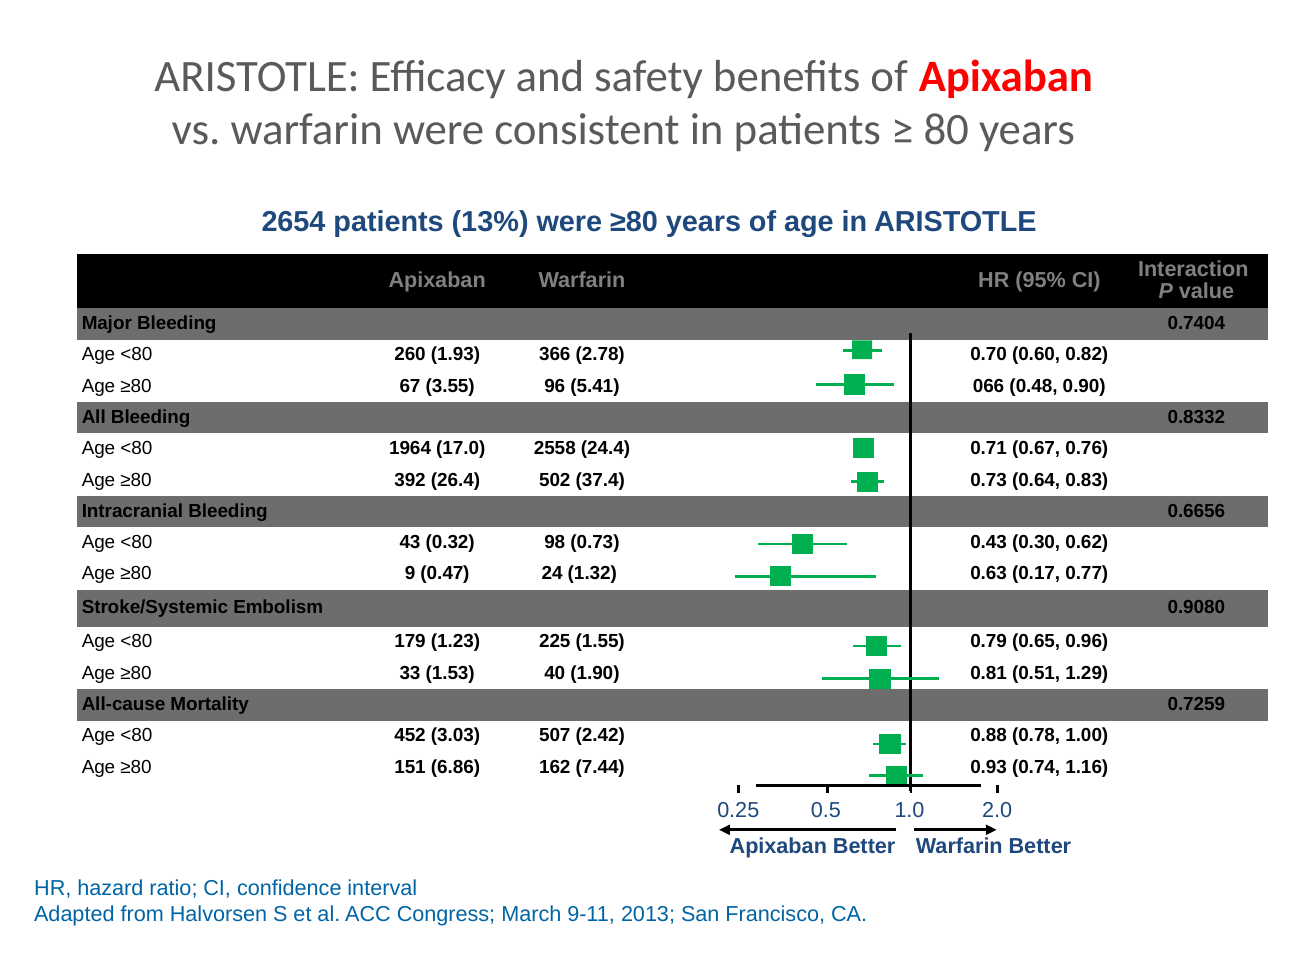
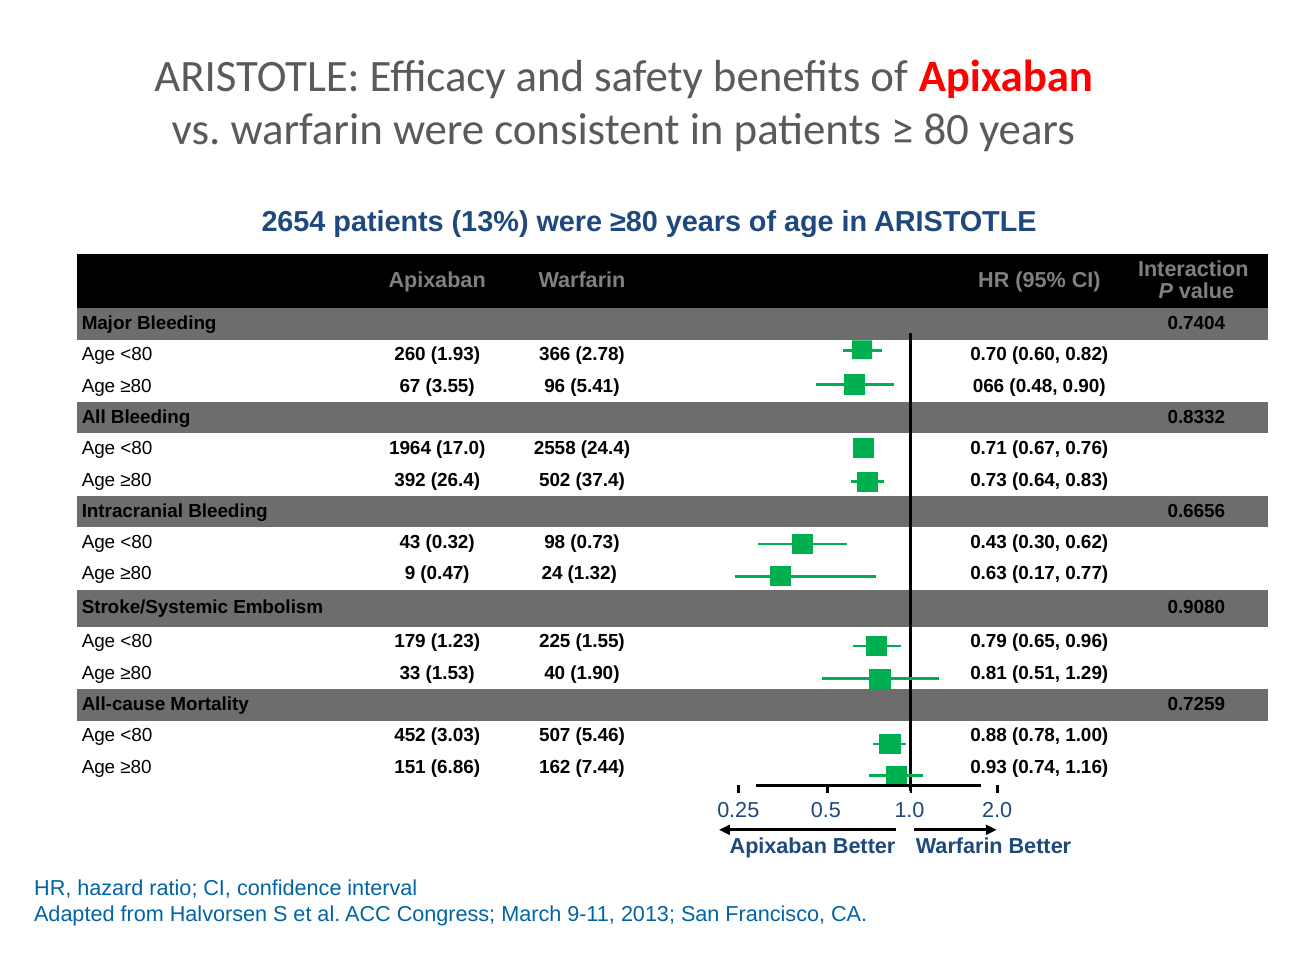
2.42: 2.42 -> 5.46 (600, 736)
